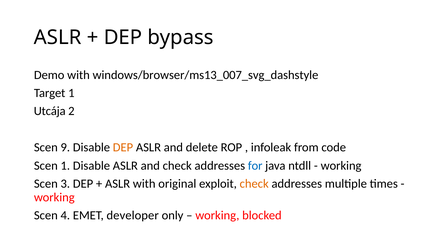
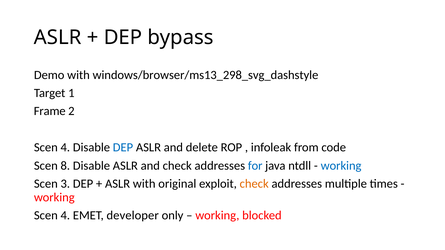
windows/browser/ms13_007_svg_dashstyle: windows/browser/ms13_007_svg_dashstyle -> windows/browser/ms13_298_svg_dashstyle (205, 75)
Utcája: Utcája -> Frame (50, 111)
9: 9 -> 4 (65, 148)
DEP colour: orange -> blue (123, 148)
Scen 1: 1 -> 8 (65, 166)
working colour: black -> blue (341, 166)
